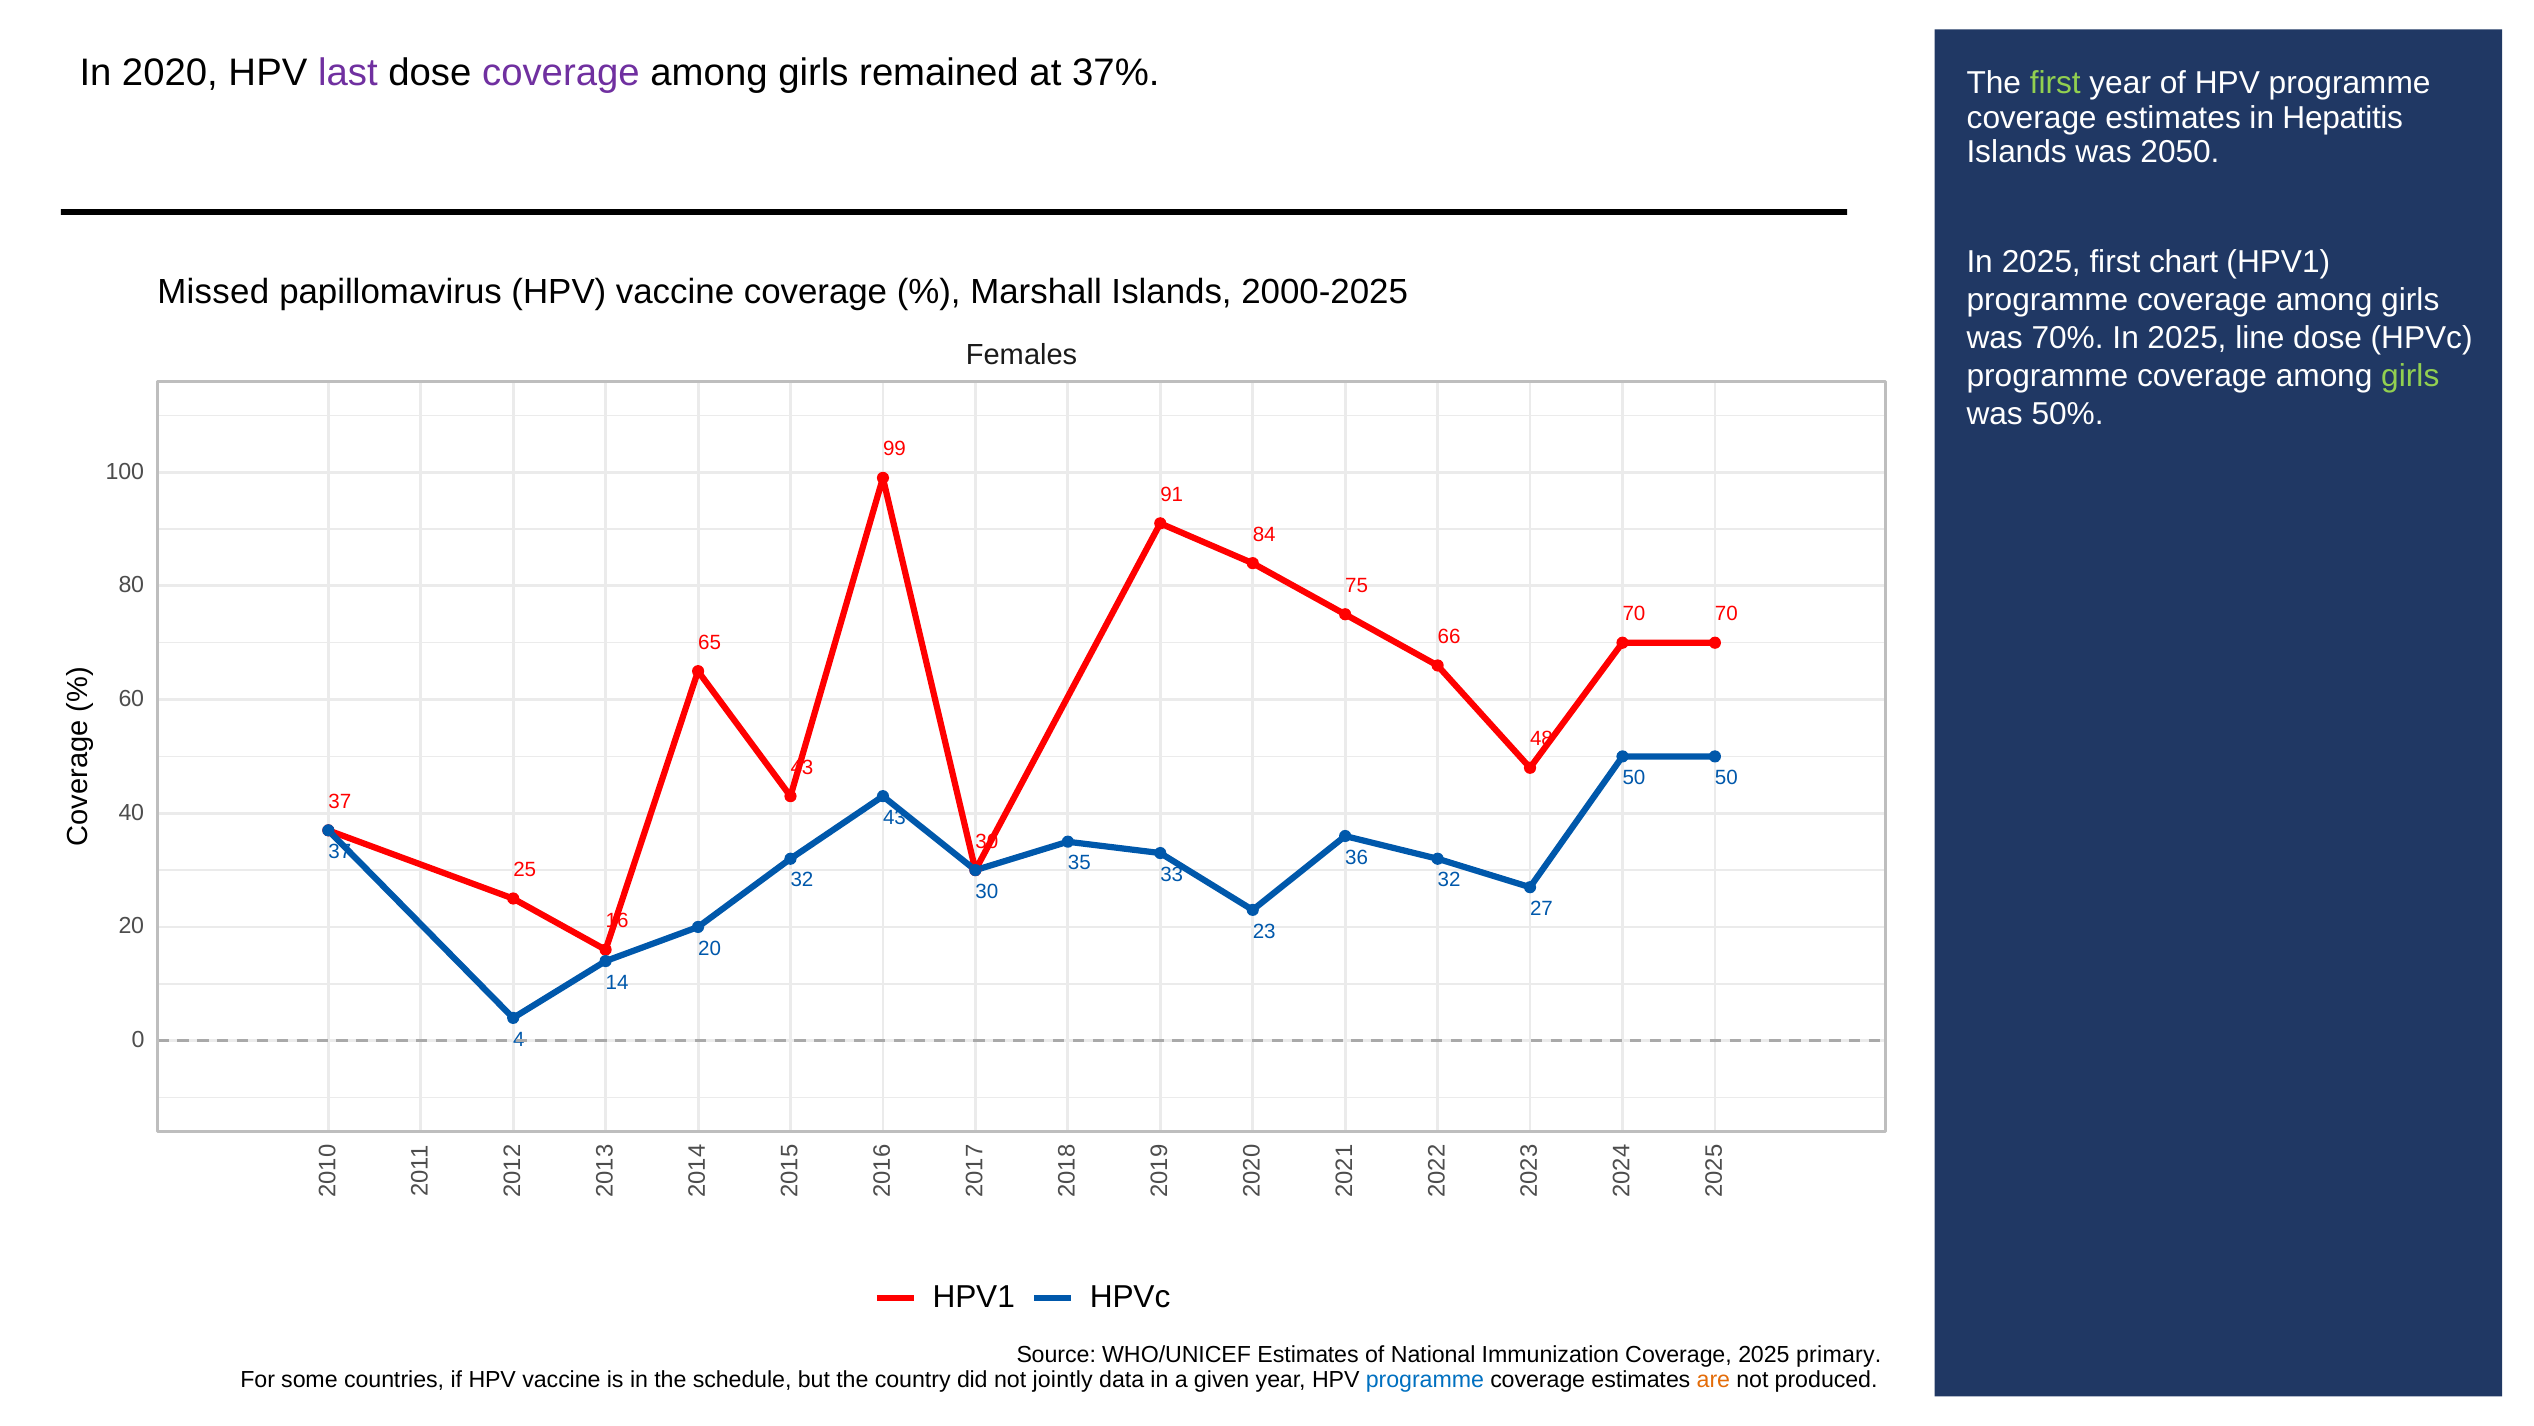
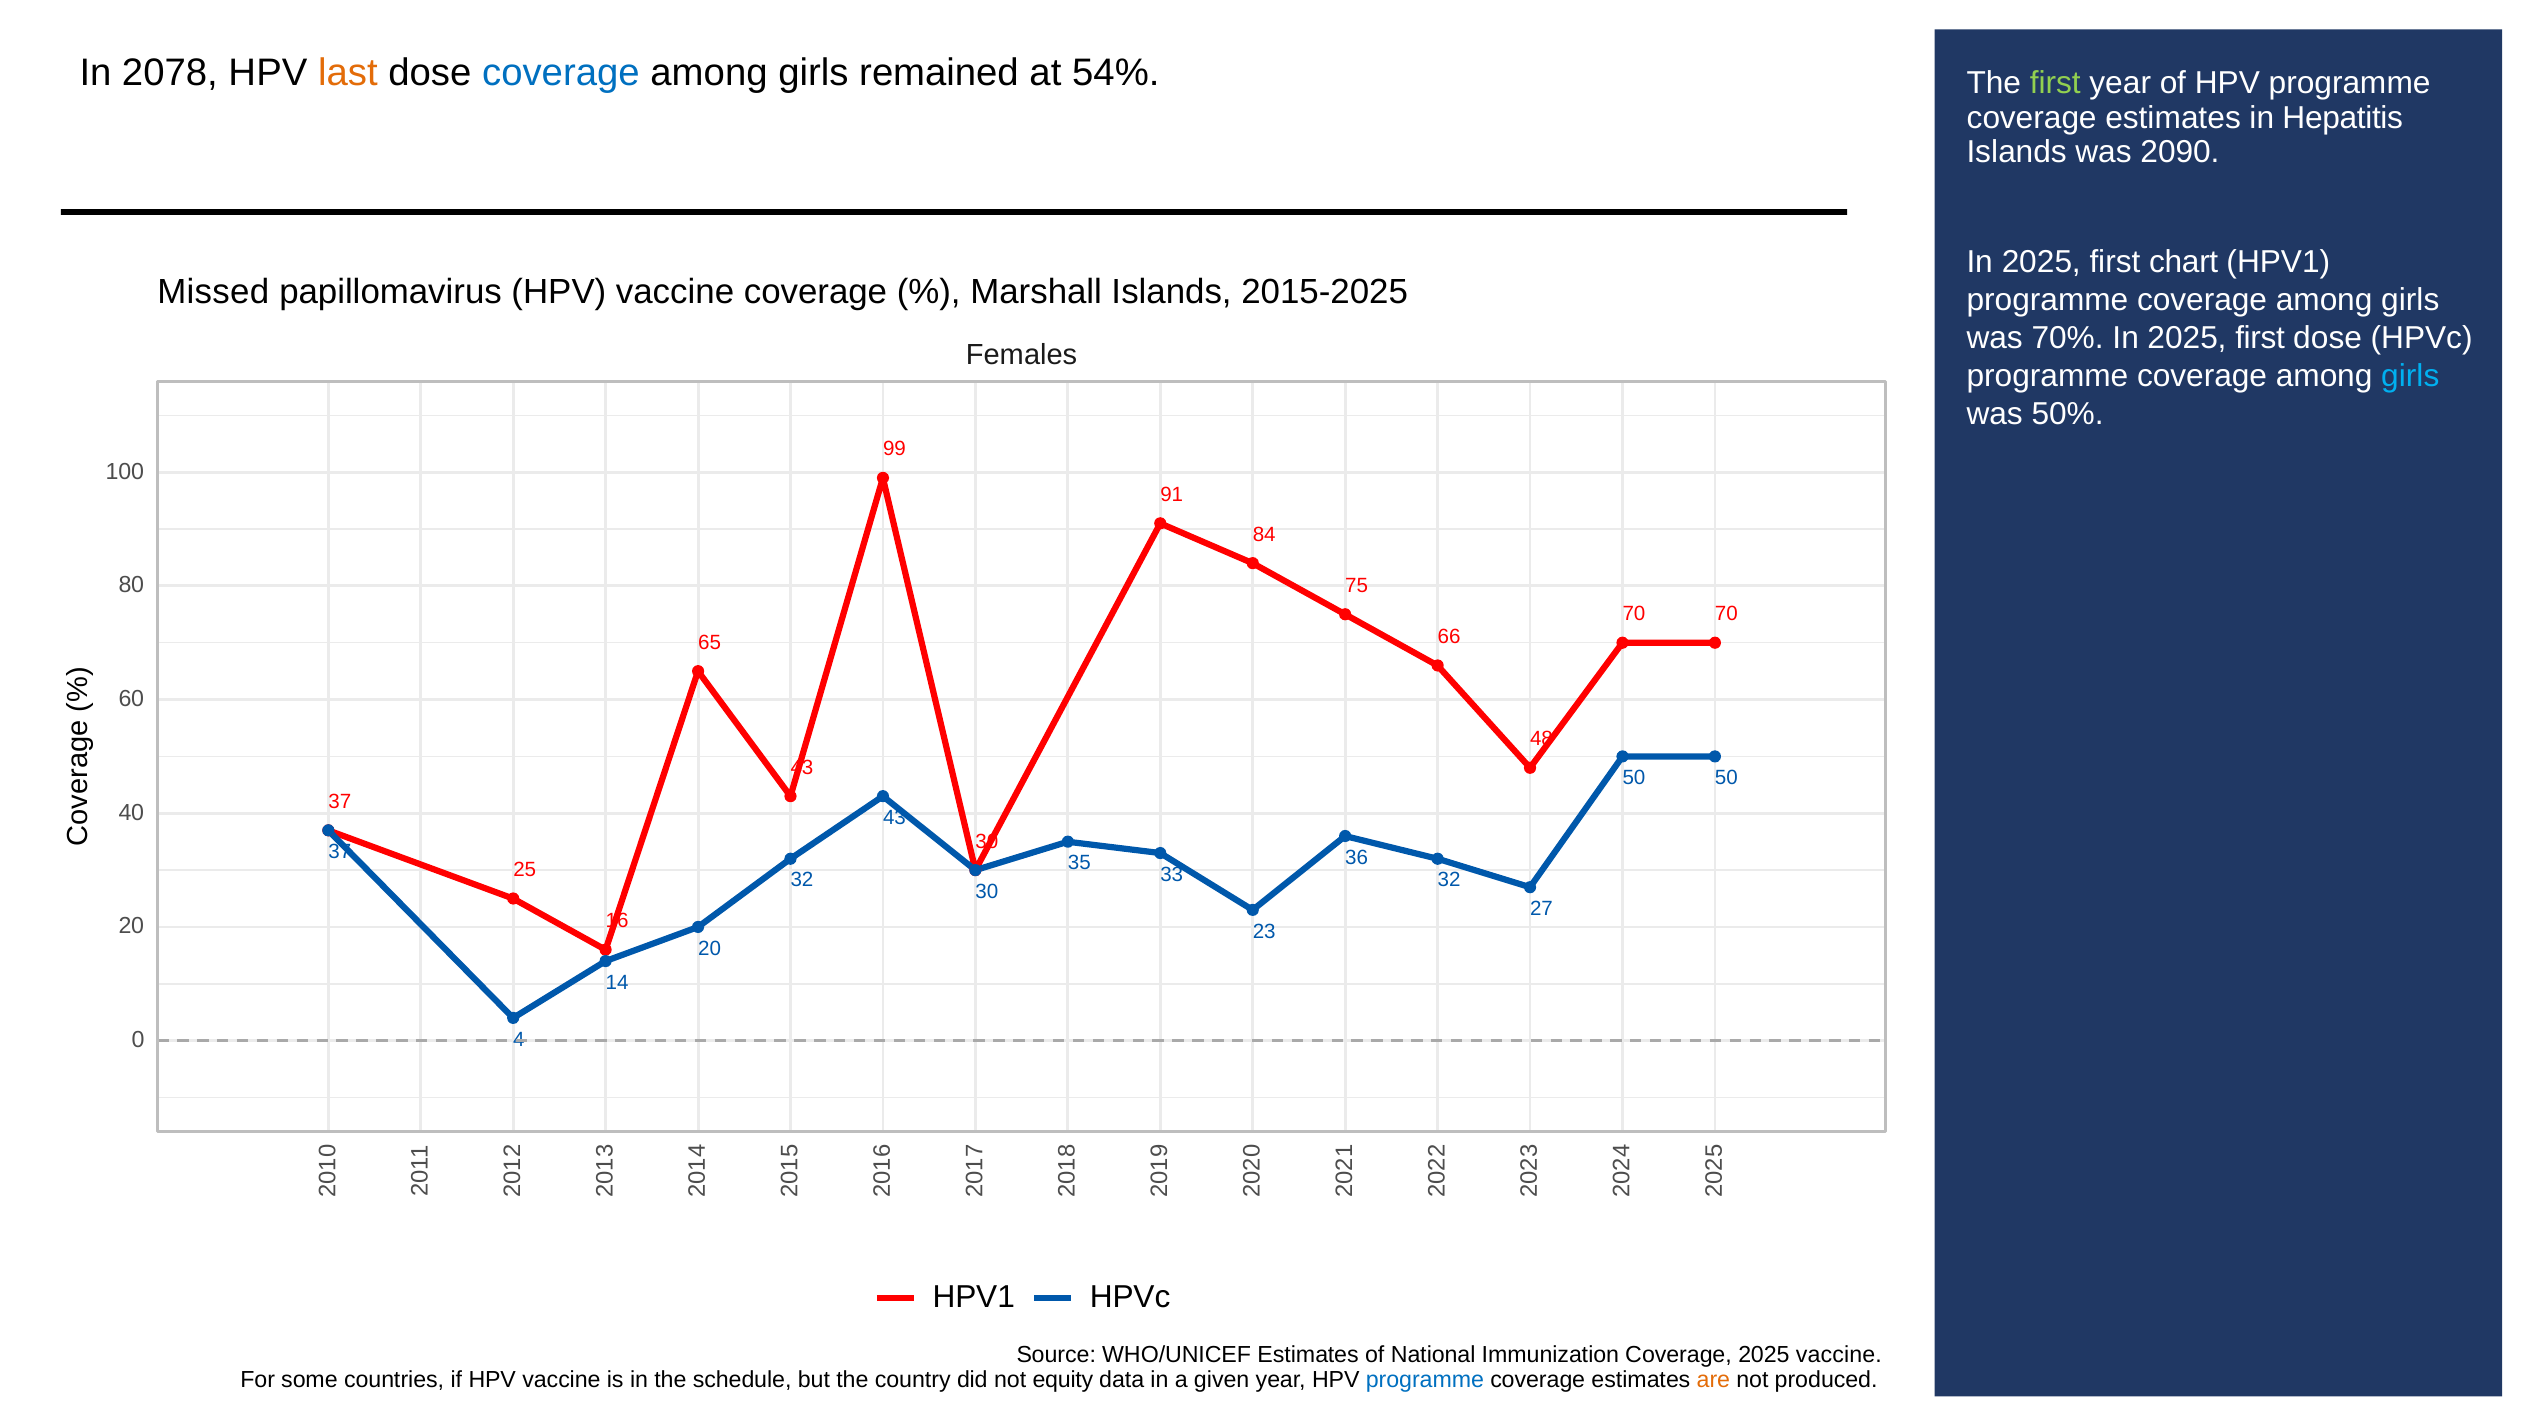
2020: 2020 -> 2078 (170, 73)
last colour: purple -> orange (348, 73)
coverage colour: purple -> blue (561, 73)
37%: 37% -> 54% (1116, 73)
2050: 2050 -> 2090 (2180, 152)
2000-2025: 2000-2025 -> 2015-2025 (1325, 292)
70% In 2025 line: line -> first (2260, 338)
girls colour: light green -> light blue (2410, 376)
2025 primary: primary -> vaccine (1839, 1354)
jointly: jointly -> equity (1063, 1379)
